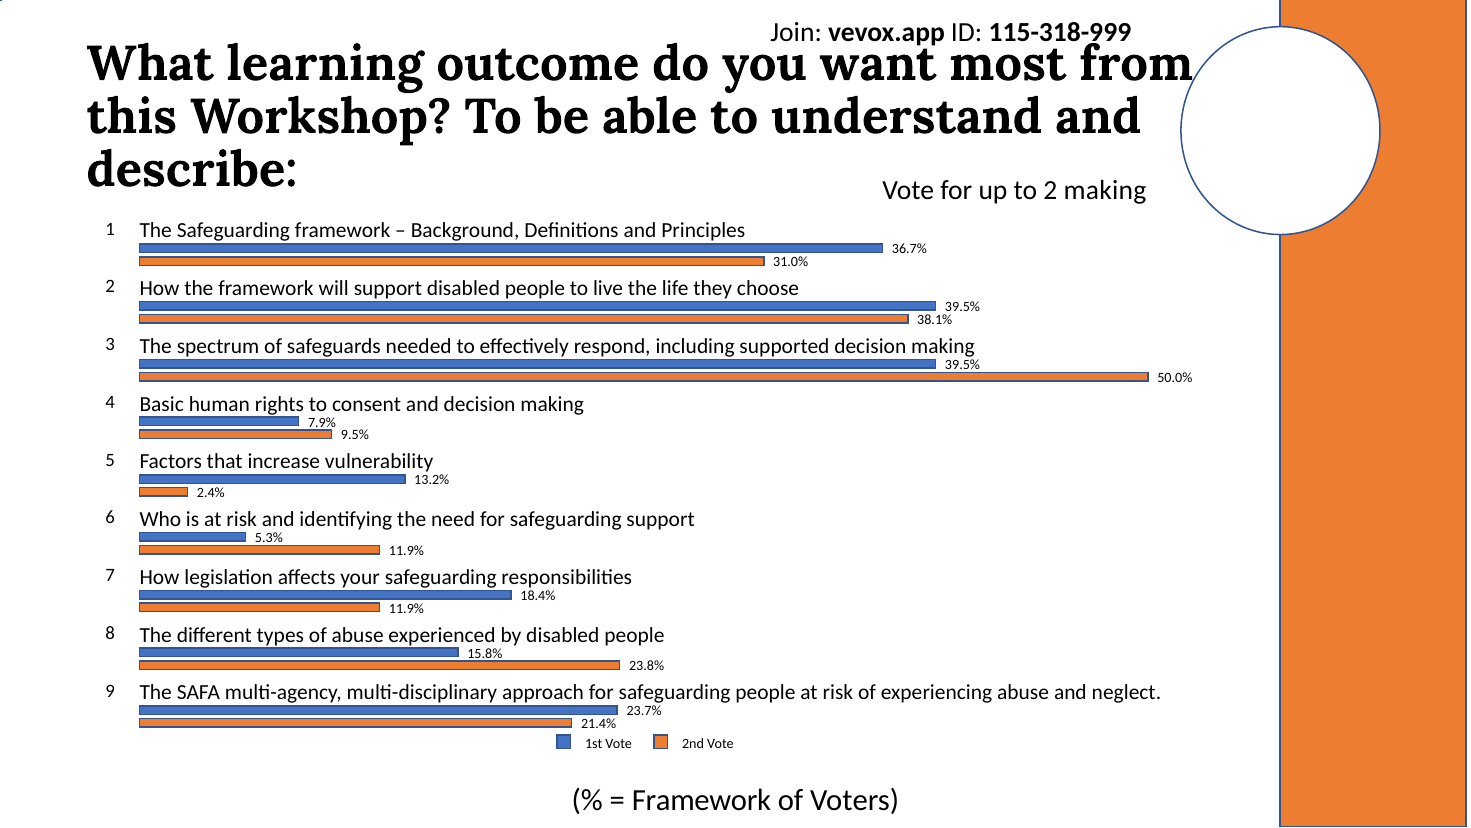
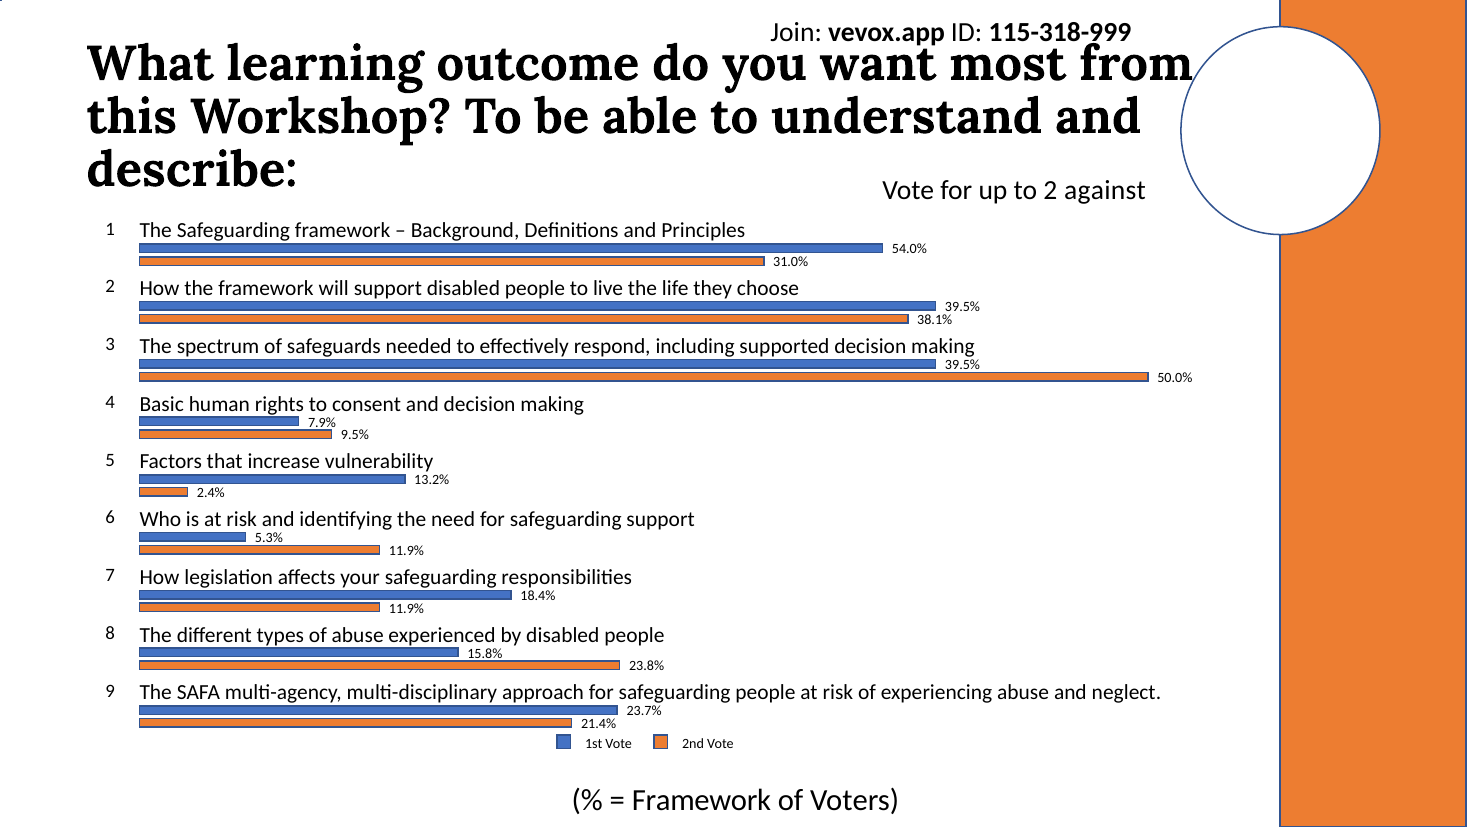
2 making: making -> against (1105, 190)
36.7%: 36.7% -> 54.0% (909, 249)
